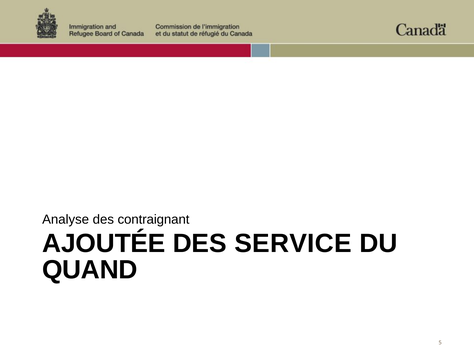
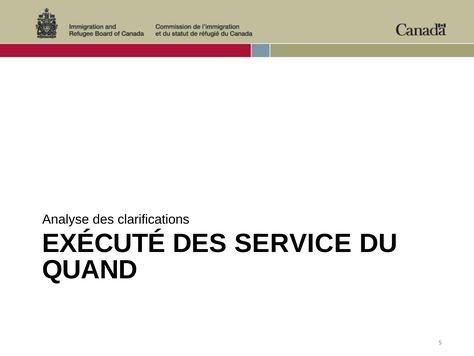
contraignant: contraignant -> clarifications (154, 219)
AJOUTÉE: AJOUTÉE -> EXÉCUTÉ (104, 243)
